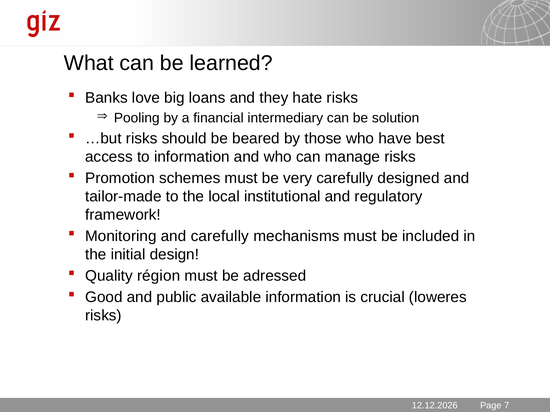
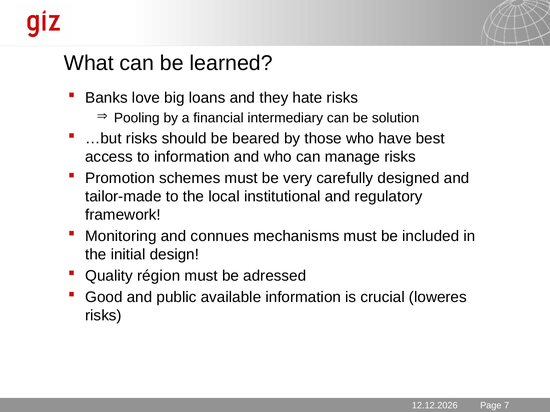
and carefully: carefully -> connues (220, 236)
